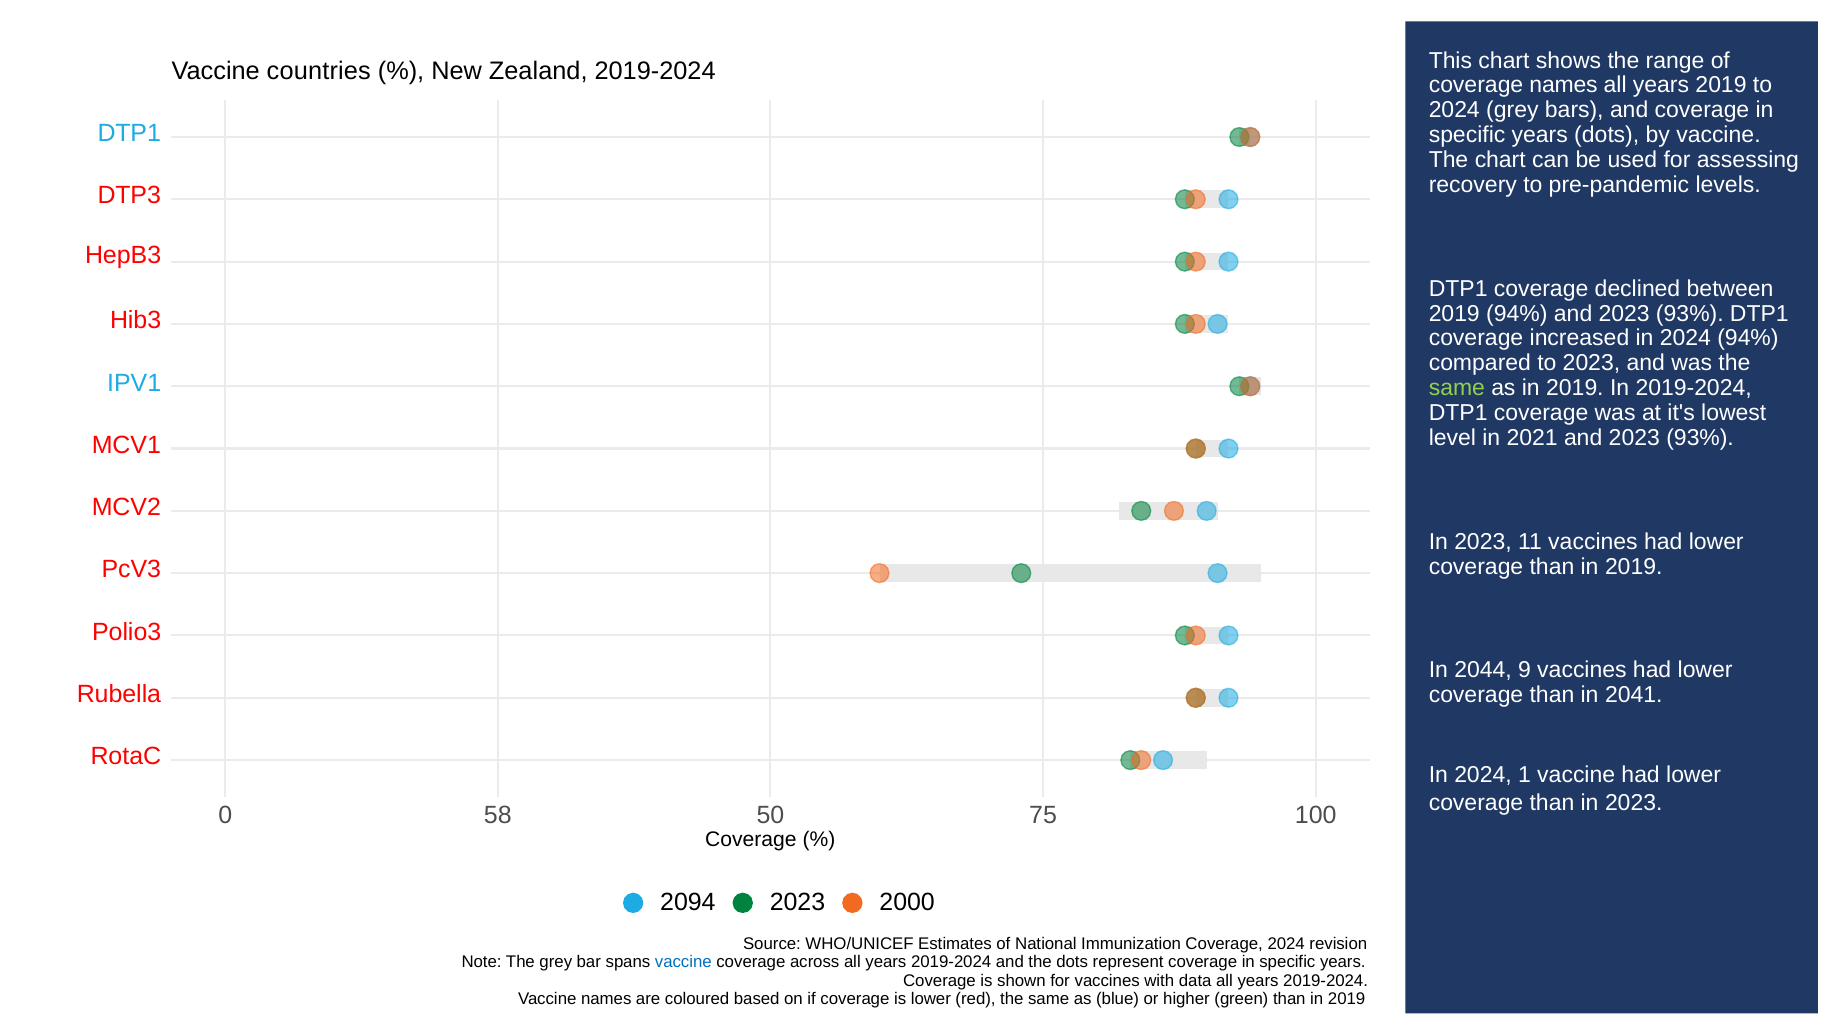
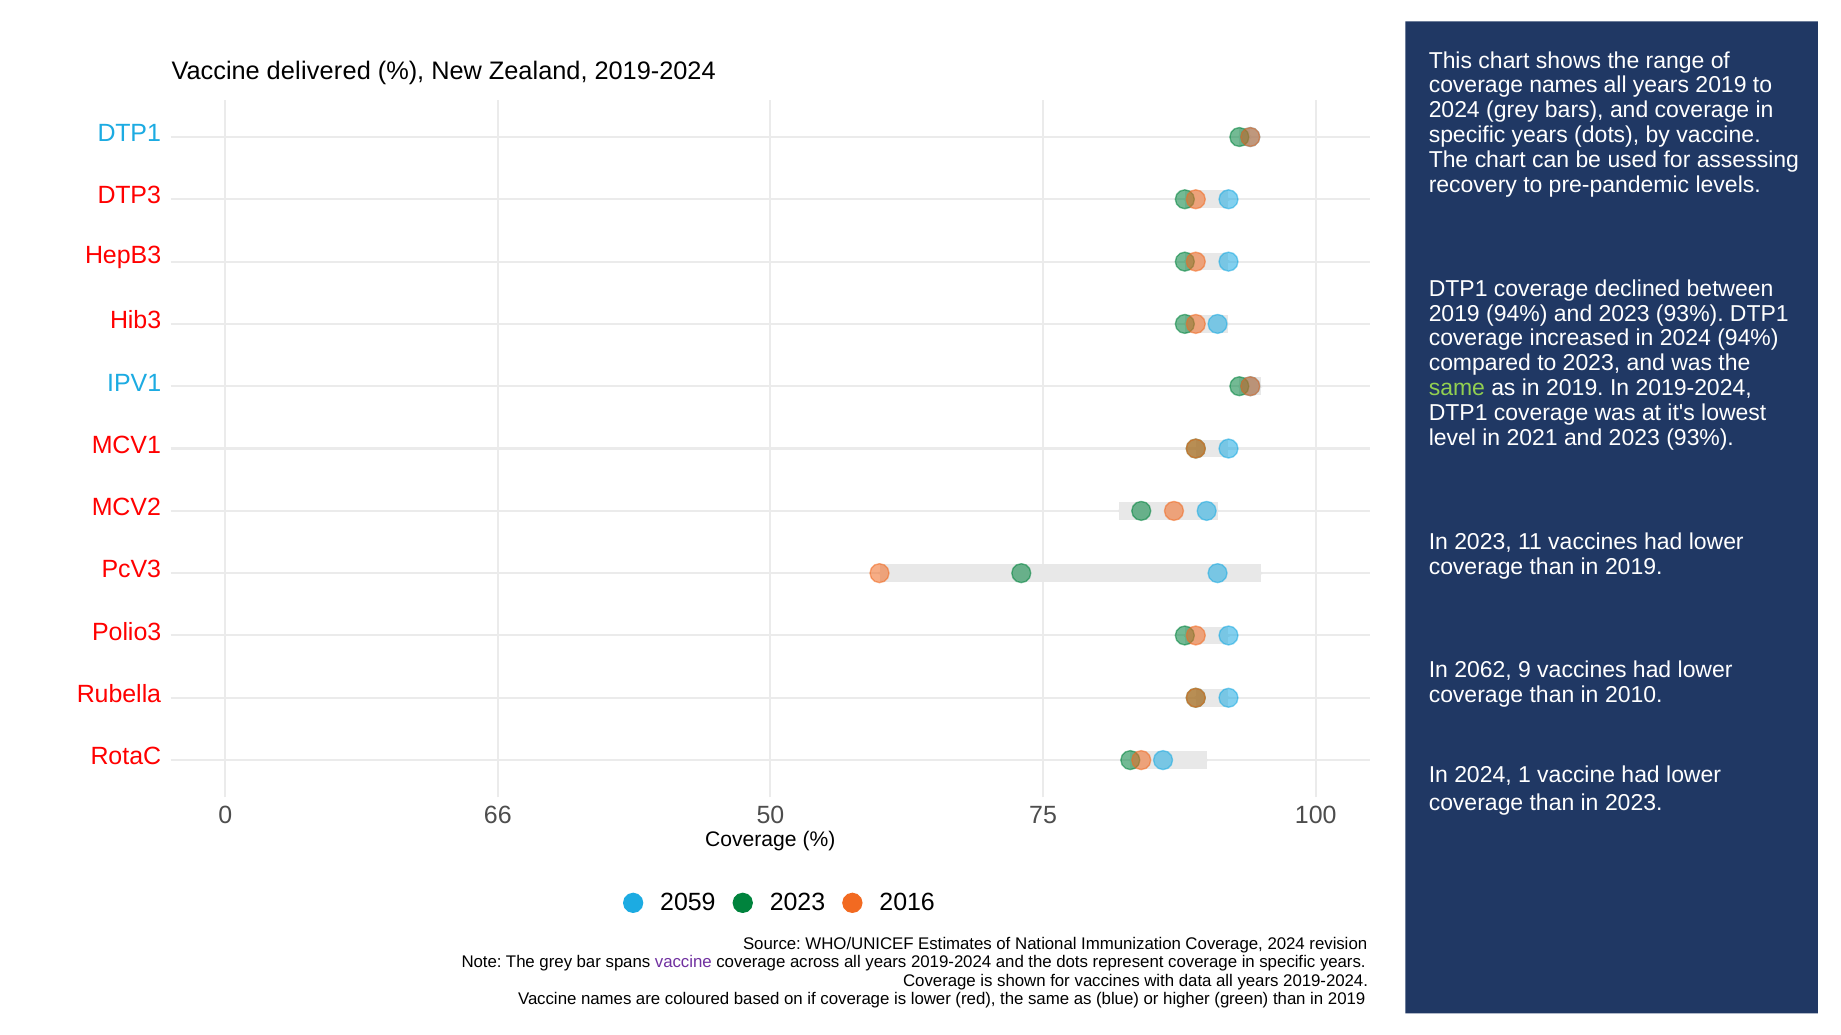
countries: countries -> delivered (319, 71)
2044: 2044 -> 2062 (1483, 671)
2041: 2041 -> 2010 (1634, 696)
58: 58 -> 66 (498, 815)
2094: 2094 -> 2059 (688, 902)
2000: 2000 -> 2016 (907, 902)
vaccine colour: blue -> purple (683, 963)
